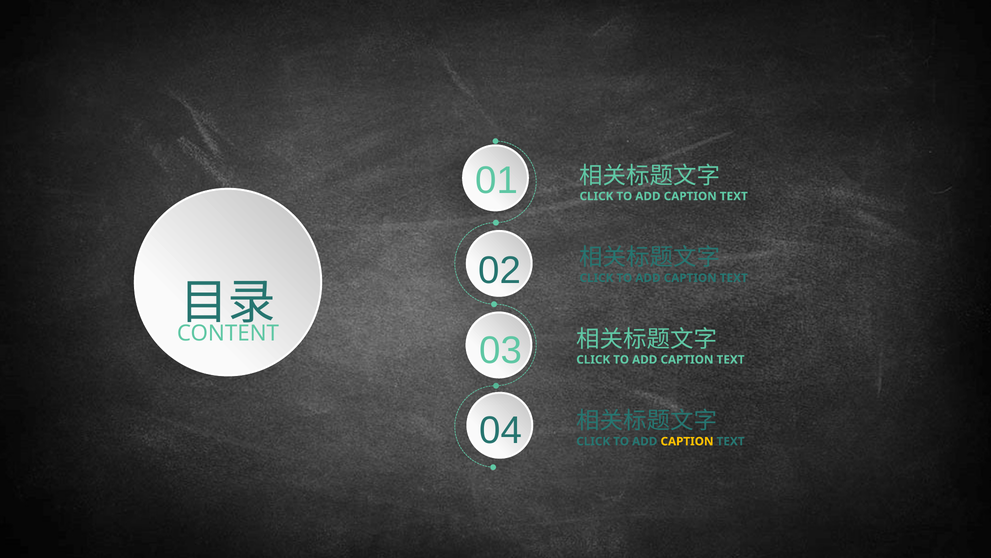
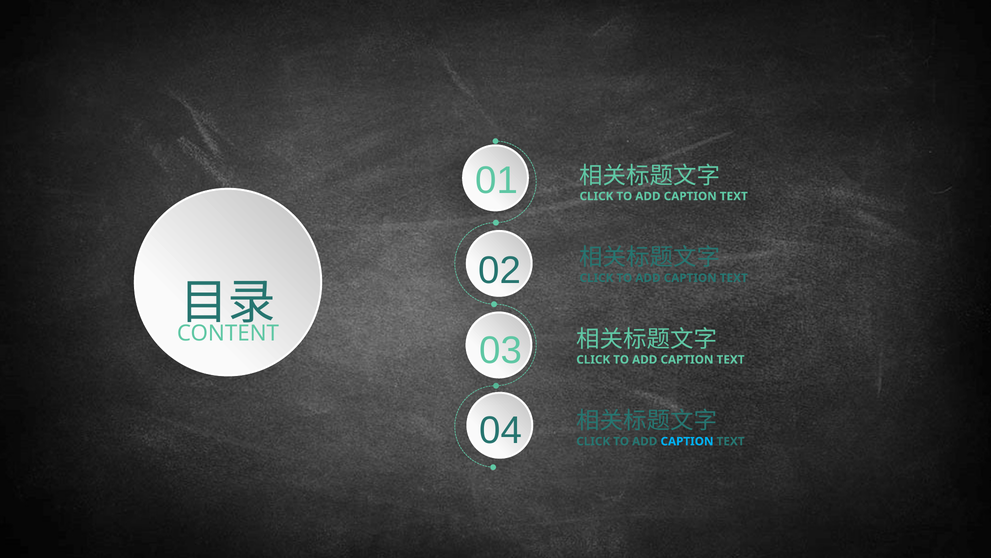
CAPTION colour: yellow -> light blue (687, 441)
